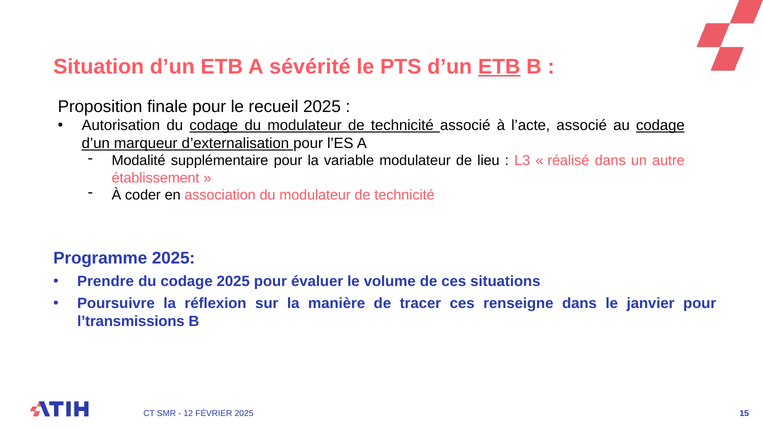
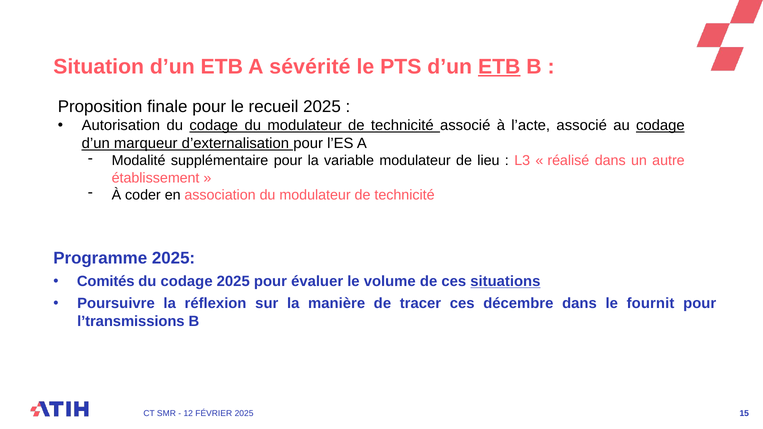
Prendre: Prendre -> Comités (106, 282)
situations underline: none -> present (505, 282)
renseigne: renseigne -> décembre (518, 304)
janvier: janvier -> fournit (650, 304)
